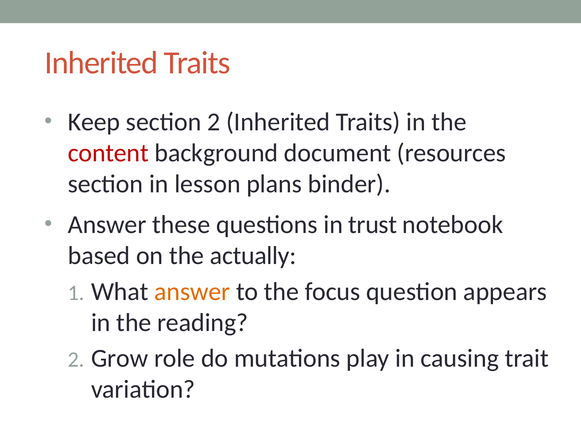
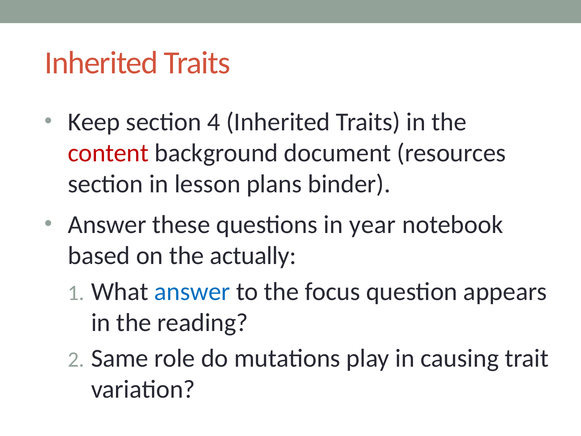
section 2: 2 -> 4 (214, 122)
trust: trust -> year (372, 225)
answer colour: orange -> blue (192, 291)
Grow: Grow -> Same (120, 358)
